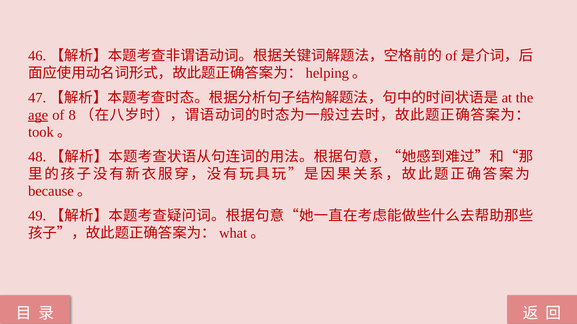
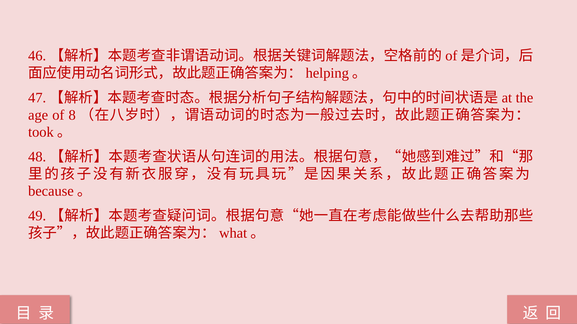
age underline: present -> none (38, 115)
